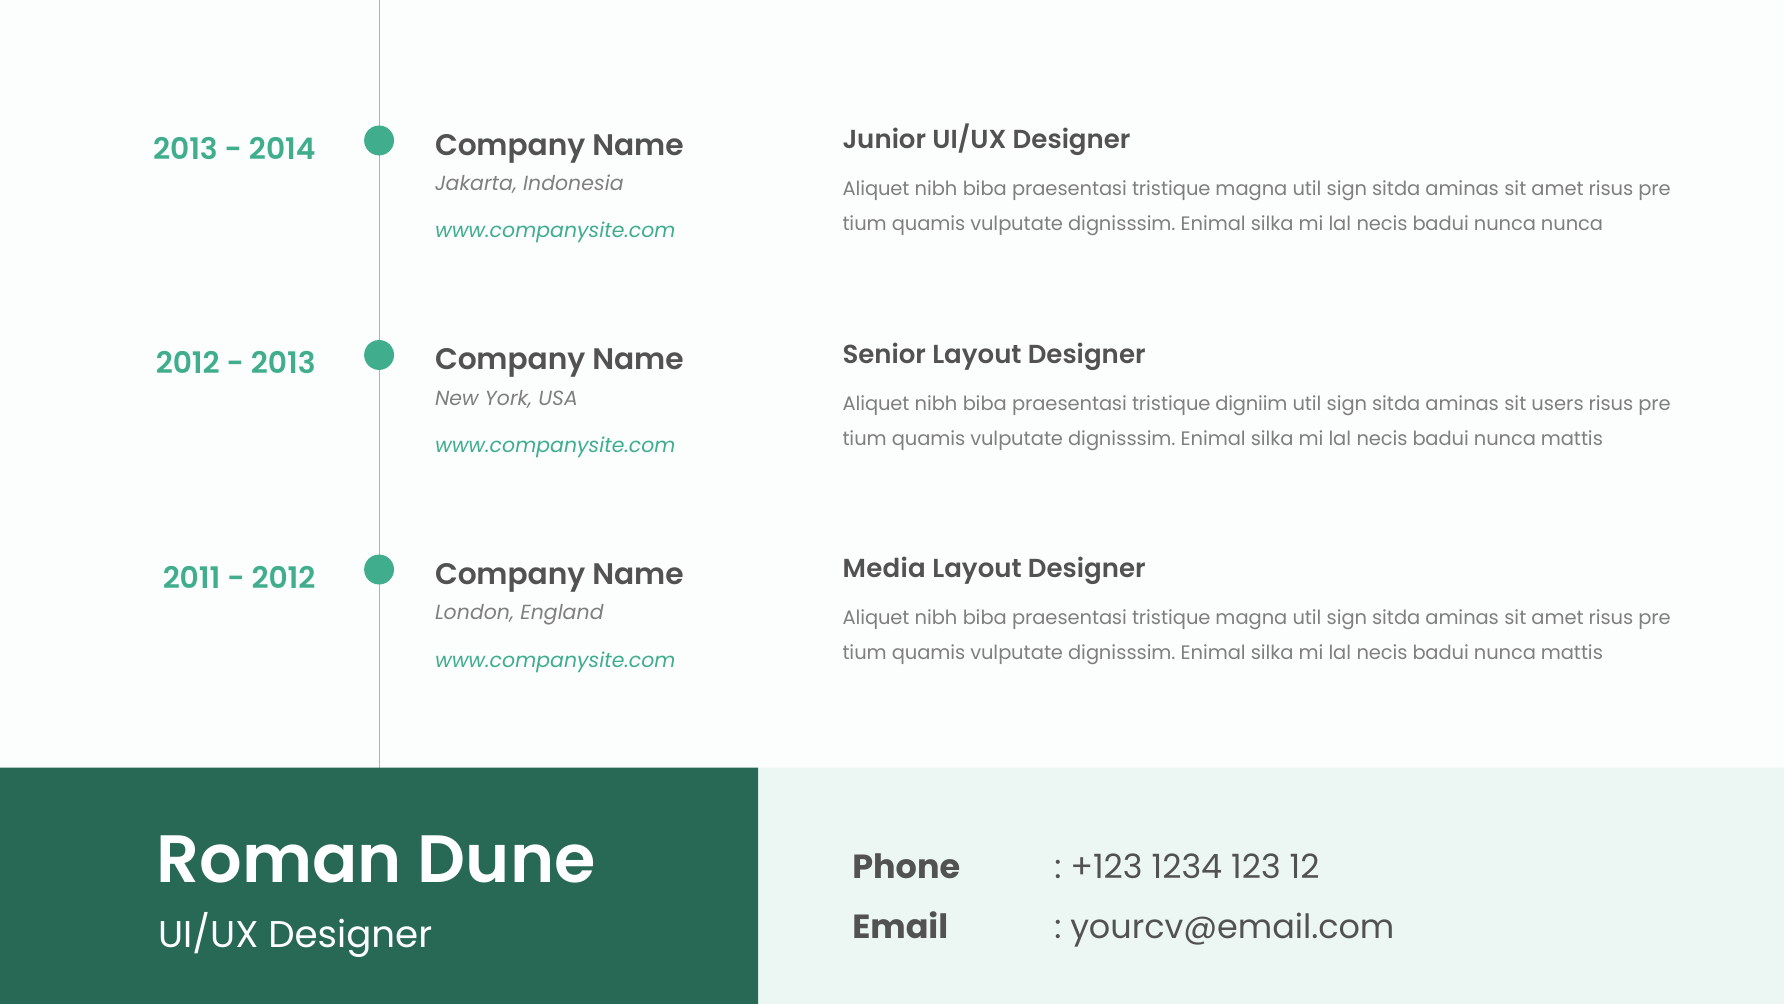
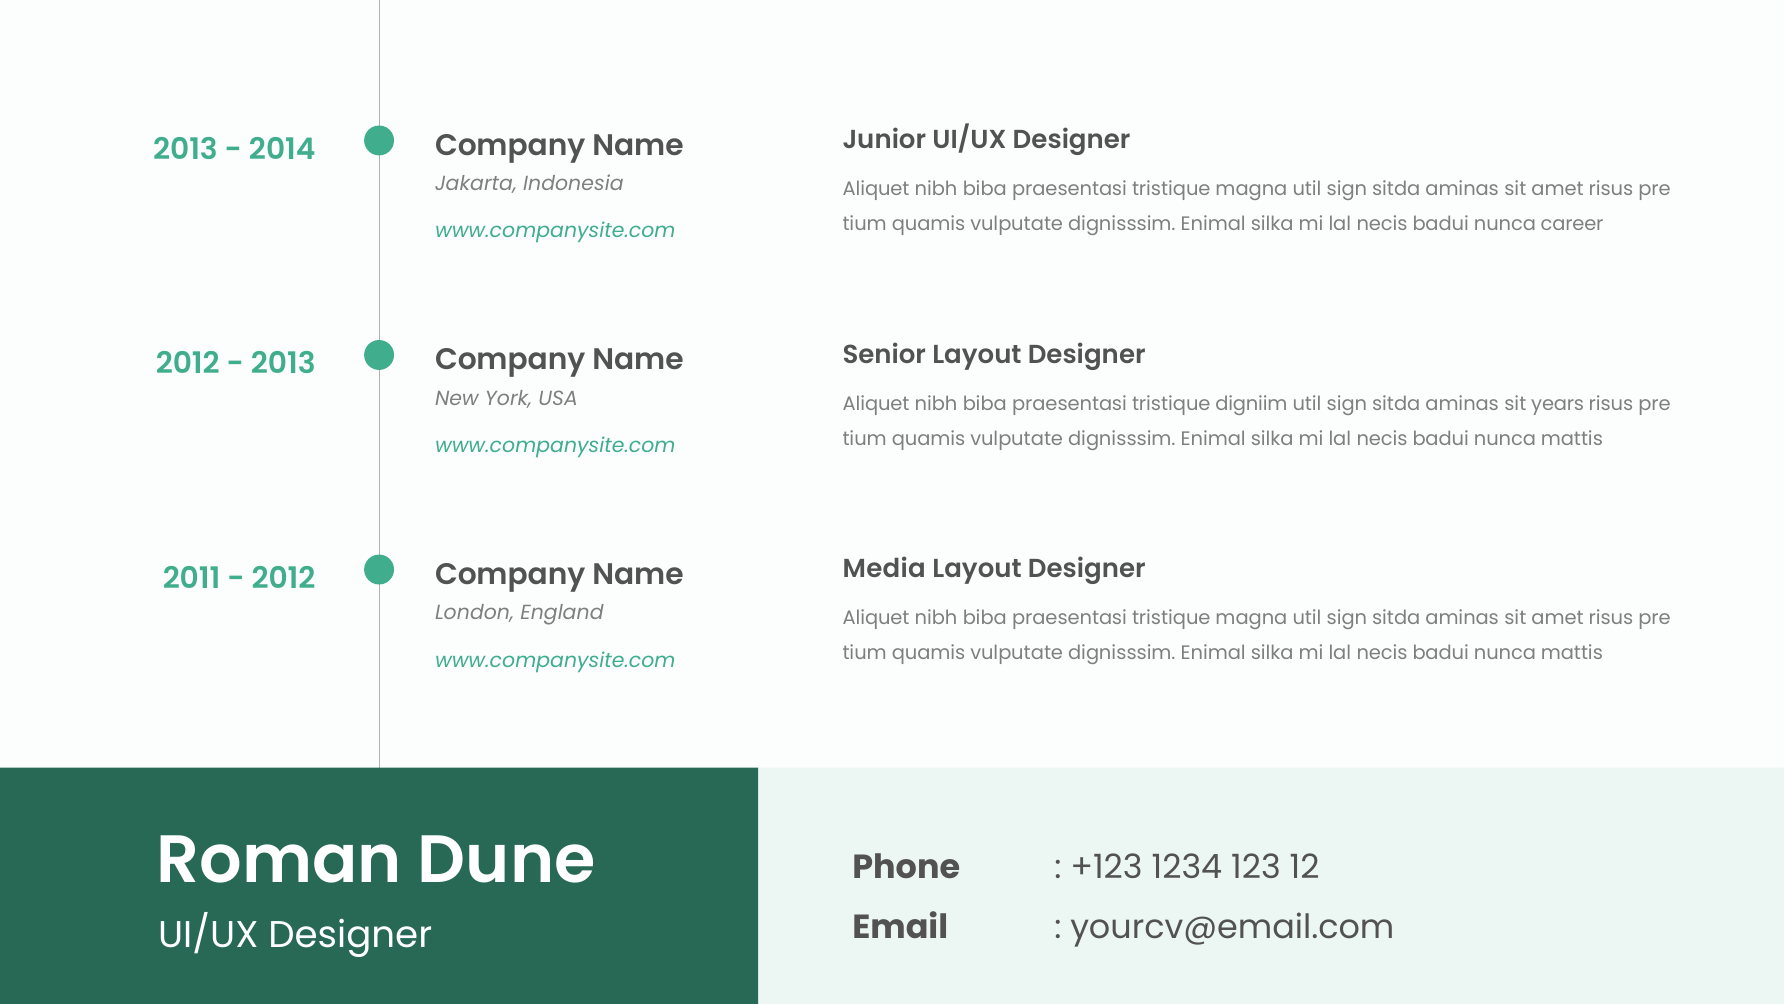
nunca nunca: nunca -> career (1572, 224)
users: users -> years (1558, 403)
